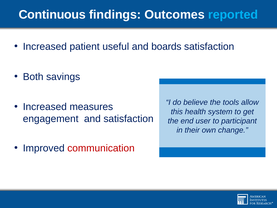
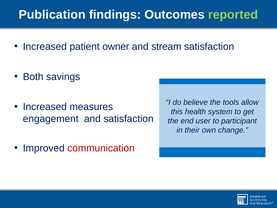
Continuous: Continuous -> Publication (52, 15)
reported colour: light blue -> light green (233, 15)
useful: useful -> owner (116, 46)
boards: boards -> stream (166, 46)
